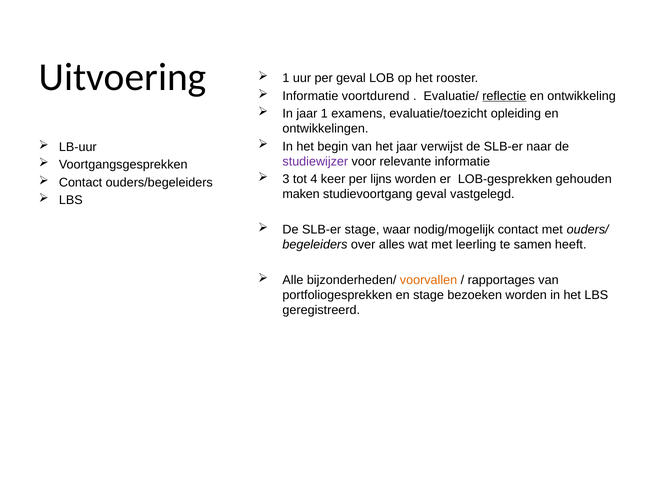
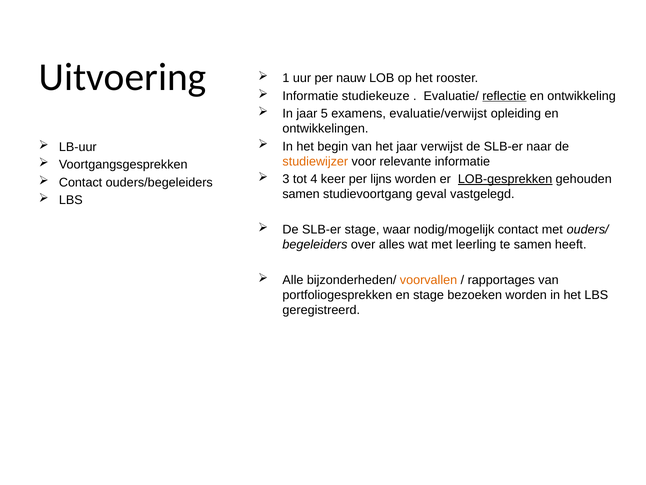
per geval: geval -> nauw (351, 78)
voortdurend: voortdurend -> studiekeuze (376, 96)
jaar 1: 1 -> 5 (324, 113)
evaluatie/toezicht: evaluatie/toezicht -> evaluatie/verwijst (438, 113)
studiewijzer colour: purple -> orange (315, 161)
LOB-gesprekken underline: none -> present (505, 179)
maken: maken -> samen (301, 194)
